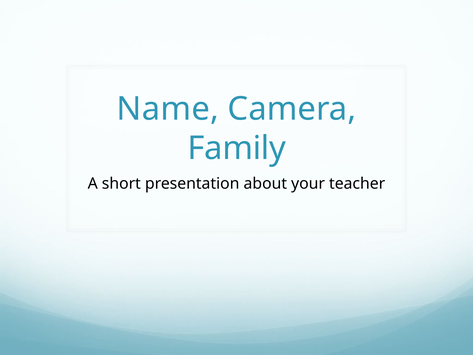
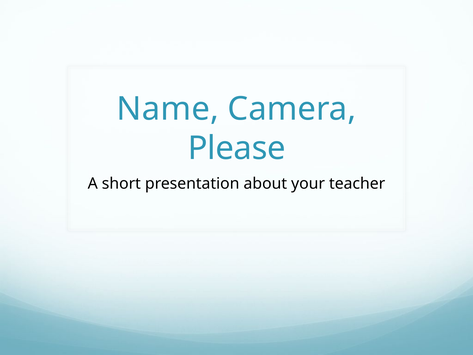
Family: Family -> Please (237, 148)
